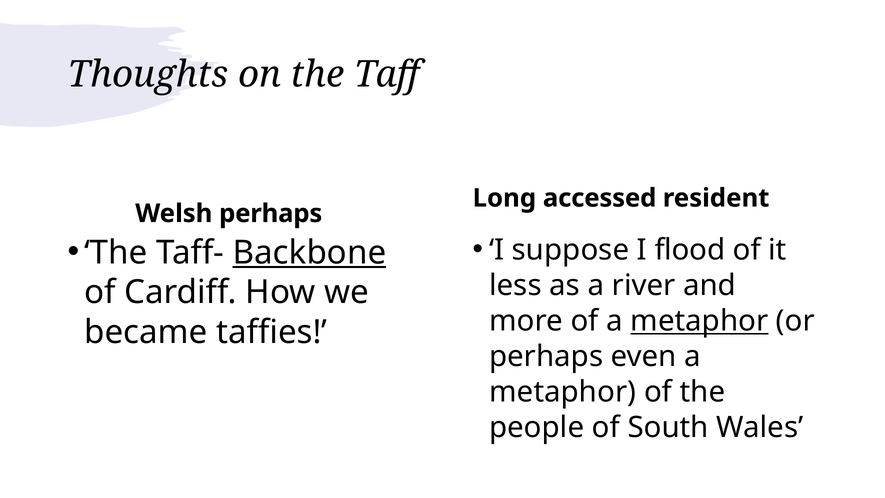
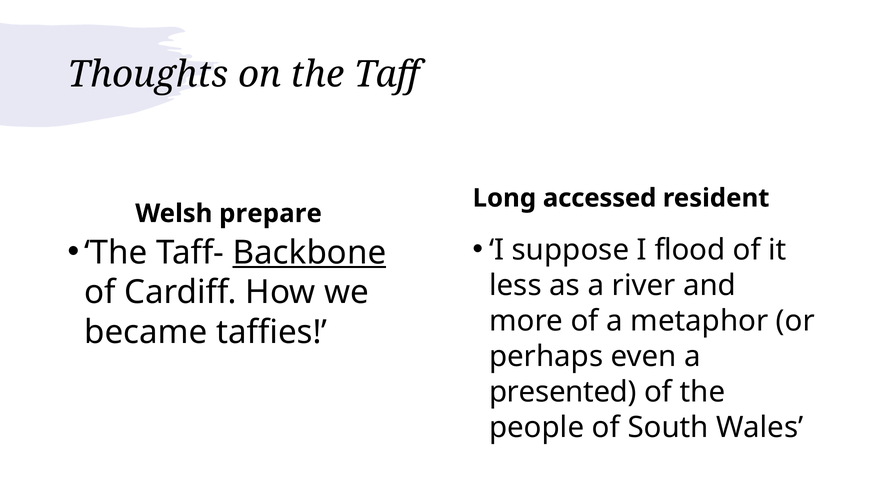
Welsh perhaps: perhaps -> prepare (271, 213)
metaphor underline: present -> none (699, 321)
metaphor: metaphor -> presented (563, 392)
